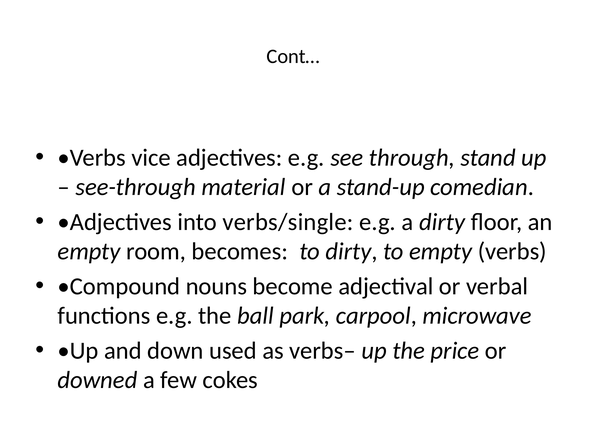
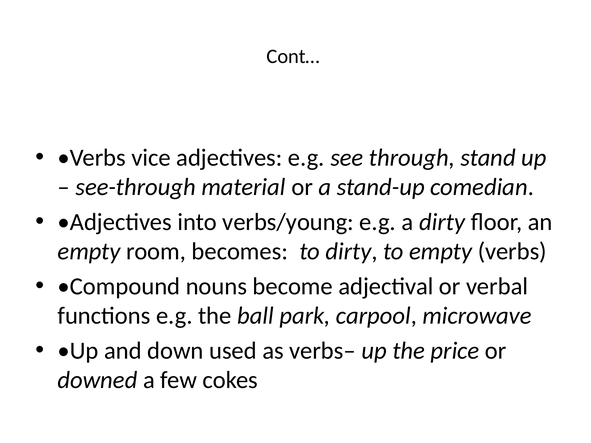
verbs/single: verbs/single -> verbs/young (288, 222)
